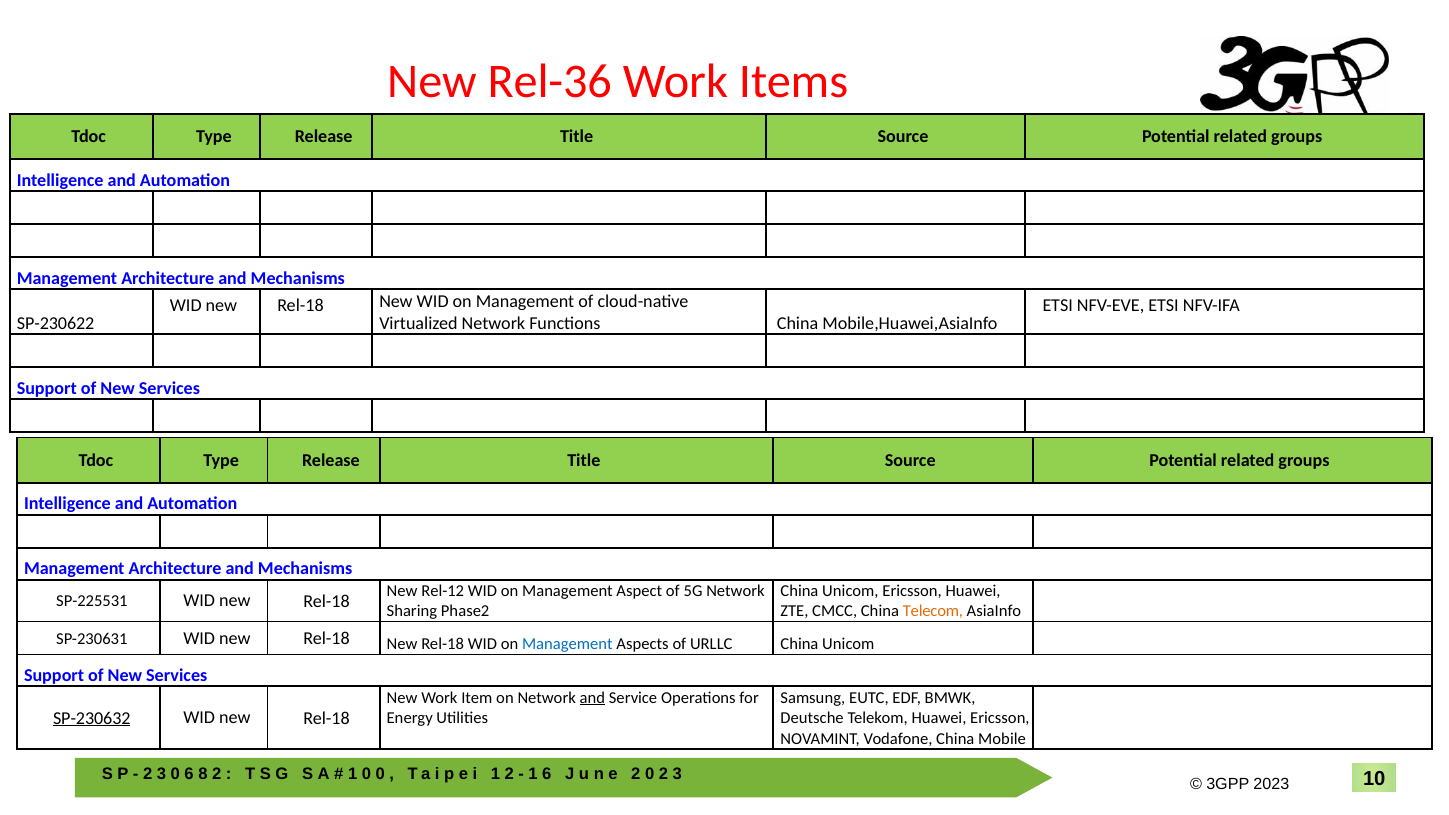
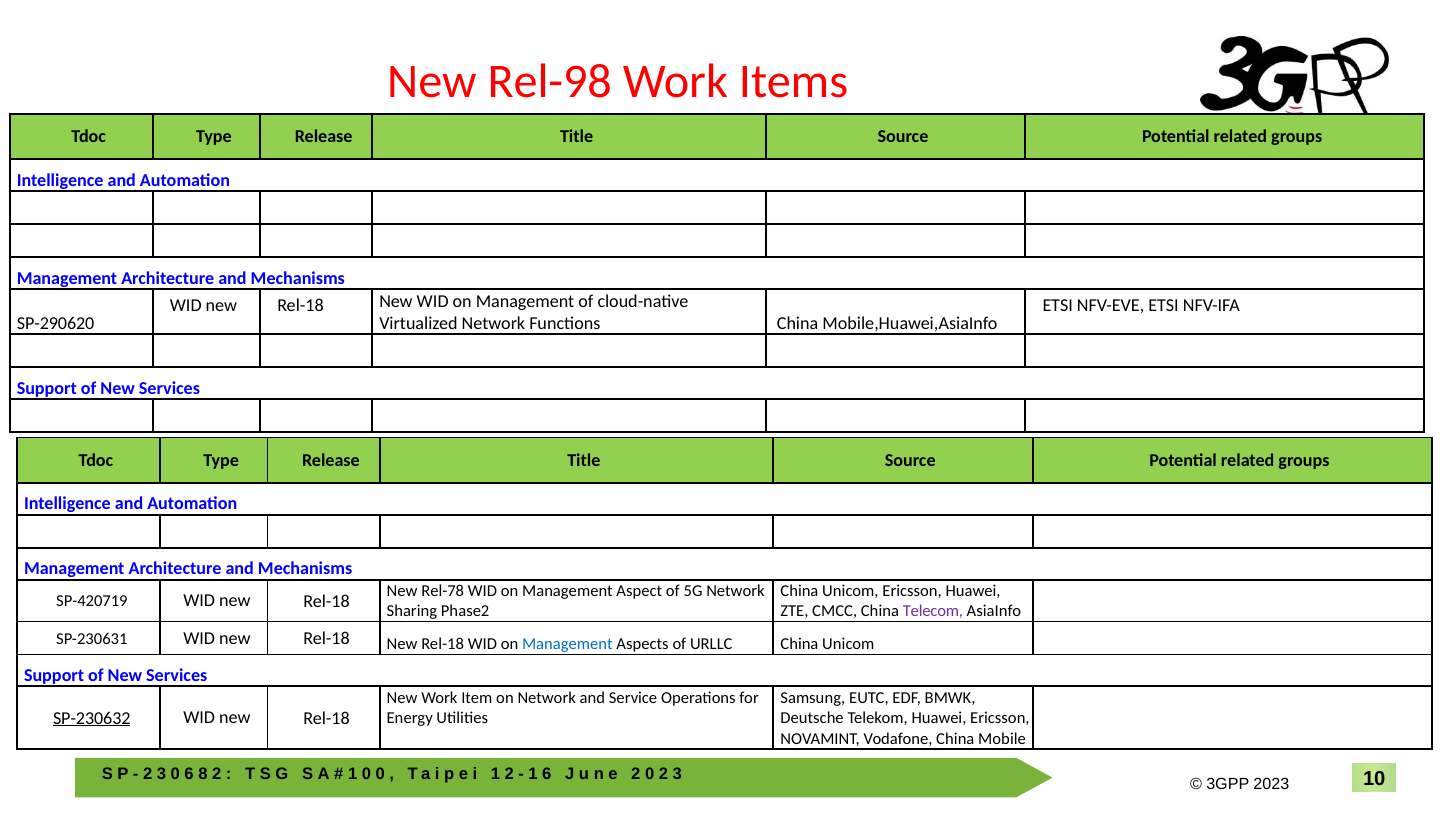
Rel-36: Rel-36 -> Rel-98 (550, 81)
SP-230622: SP-230622 -> SP-290620 (56, 323)
Rel-12: Rel-12 -> Rel-78 (443, 591)
SP-225531: SP-225531 -> SP-420719 (92, 601)
Telecom colour: orange -> purple (933, 612)
and underline: present -> none (592, 698)
